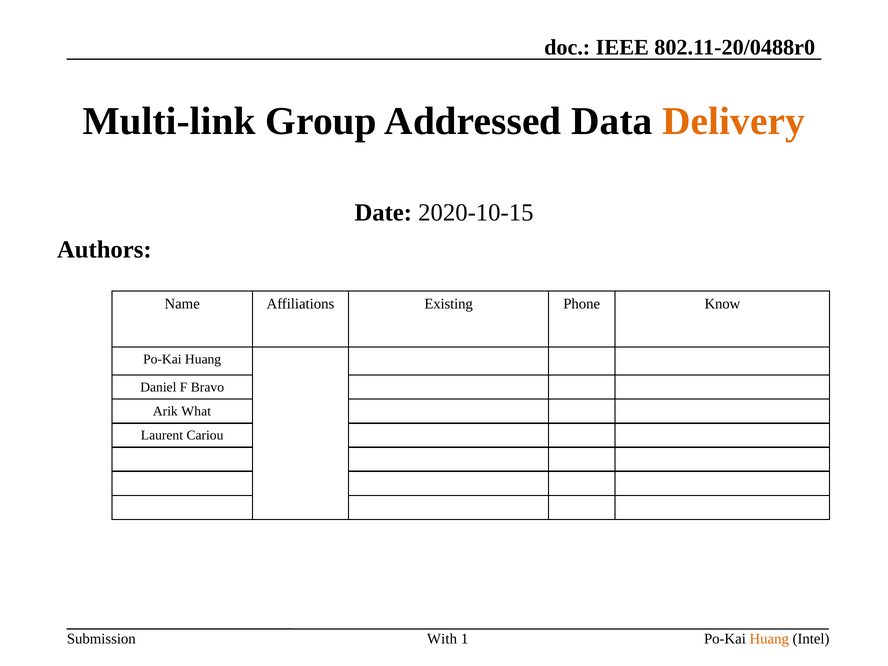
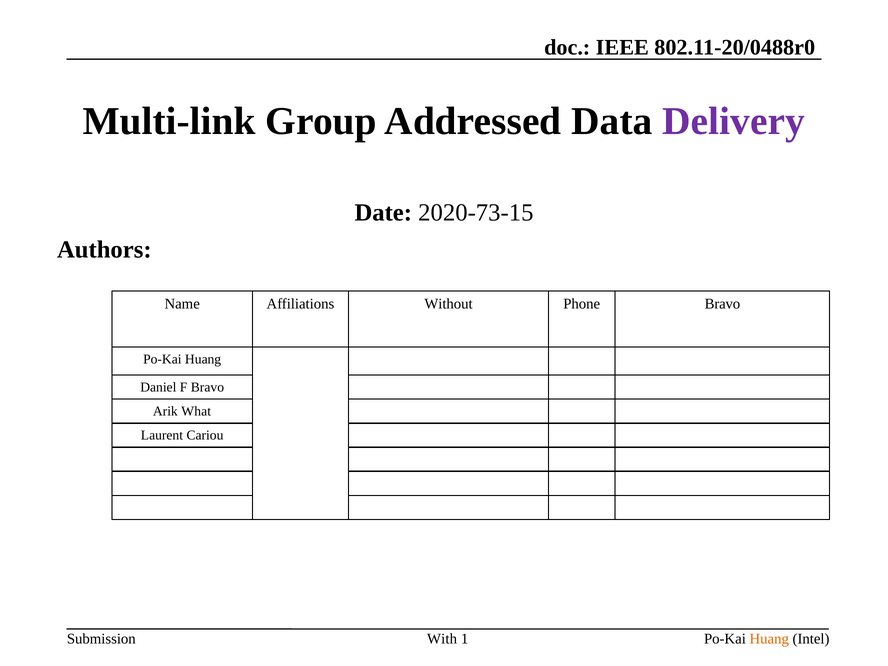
Delivery colour: orange -> purple (734, 121)
2020-10-15: 2020-10-15 -> 2020-73-15 (476, 212)
Existing: Existing -> Without (449, 304)
Phone Know: Know -> Bravo (722, 304)
